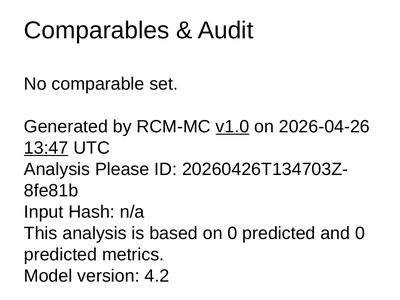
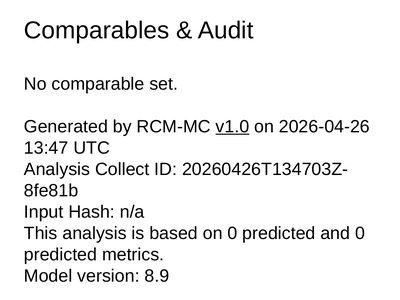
13:47 underline: present -> none (46, 148)
Please: Please -> Collect (122, 169)
4.2: 4.2 -> 8.9 (157, 276)
